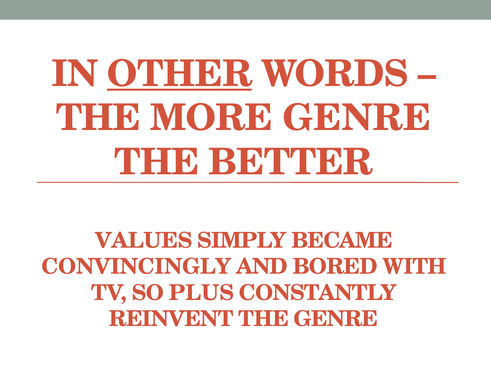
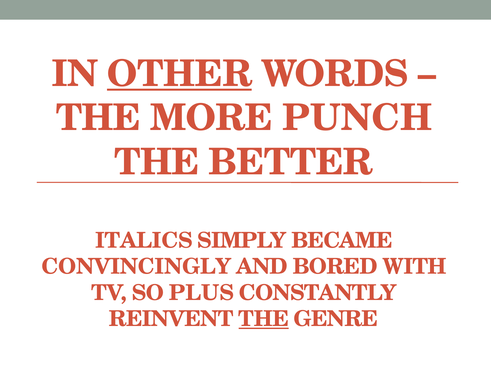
MORE GENRE: GENRE -> PUNCH (357, 118)
VALUES: VALUES -> ITALICS (144, 241)
THE underline: none -> present (264, 319)
